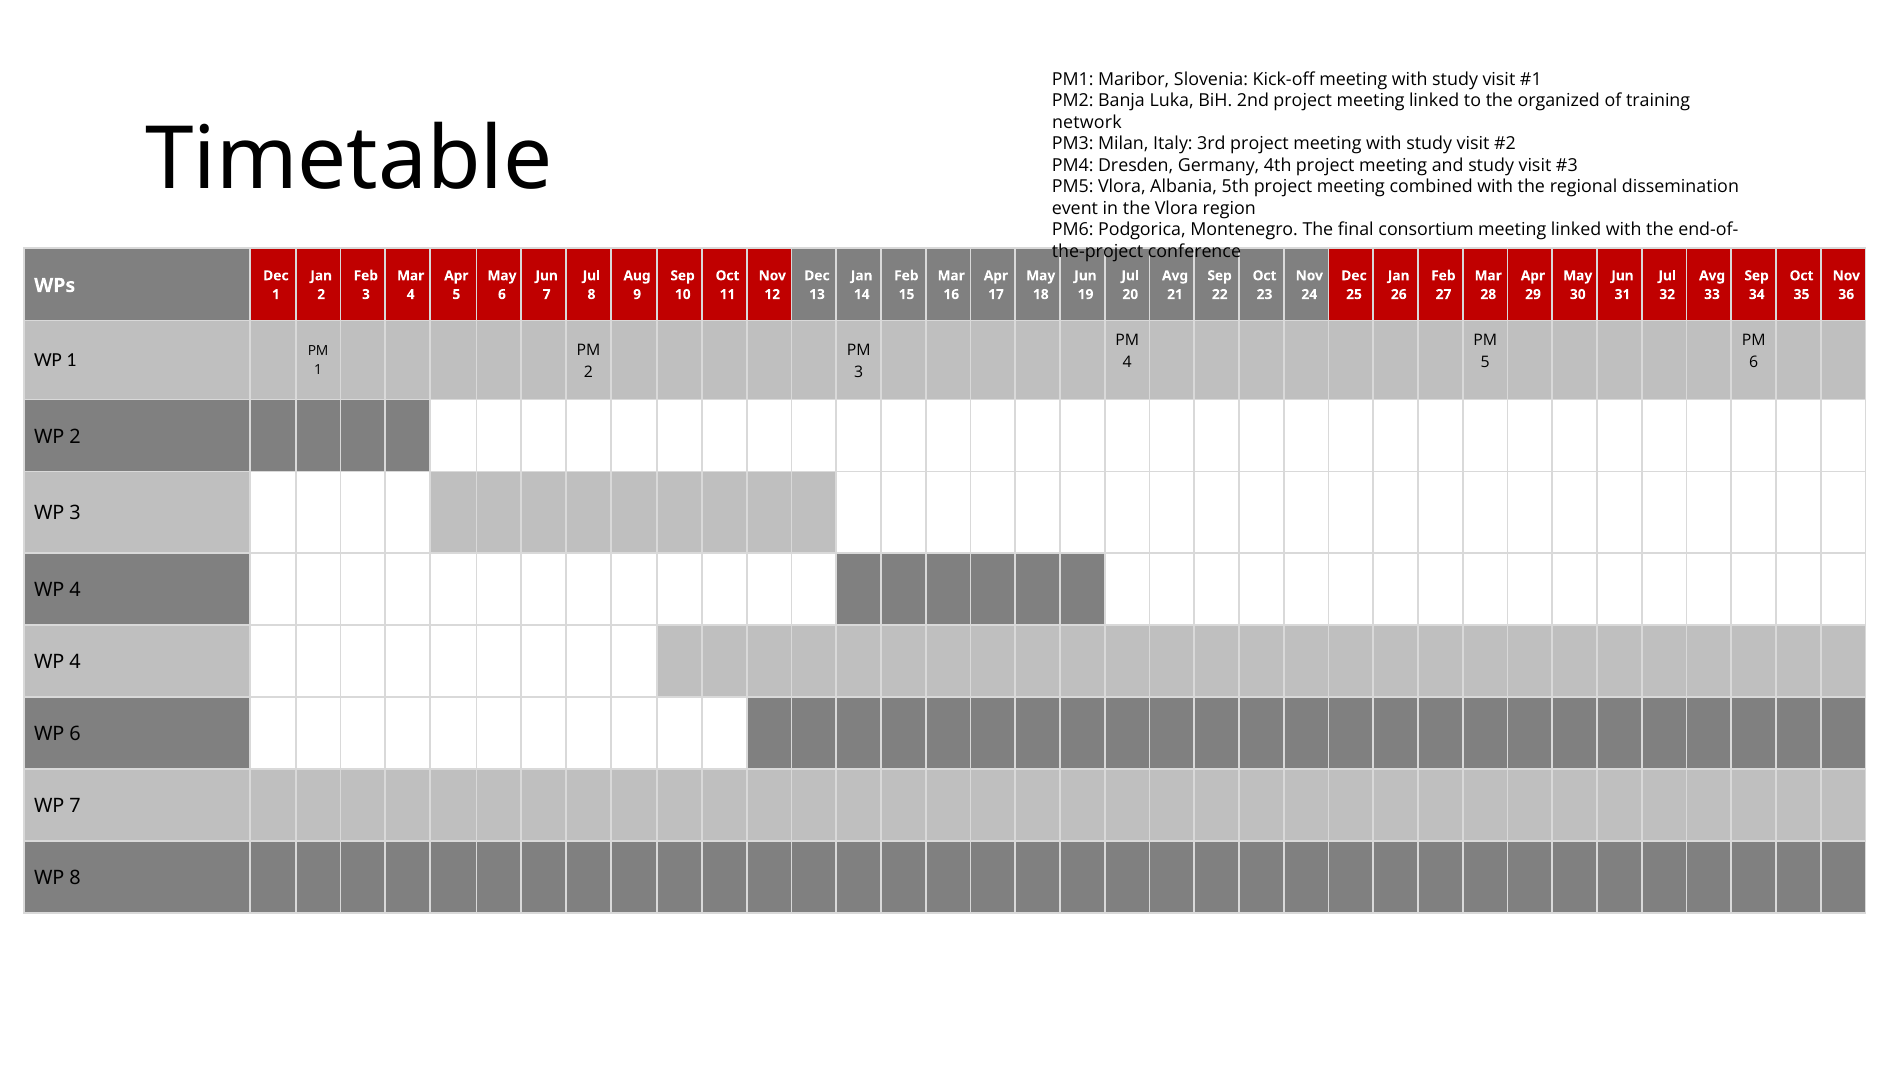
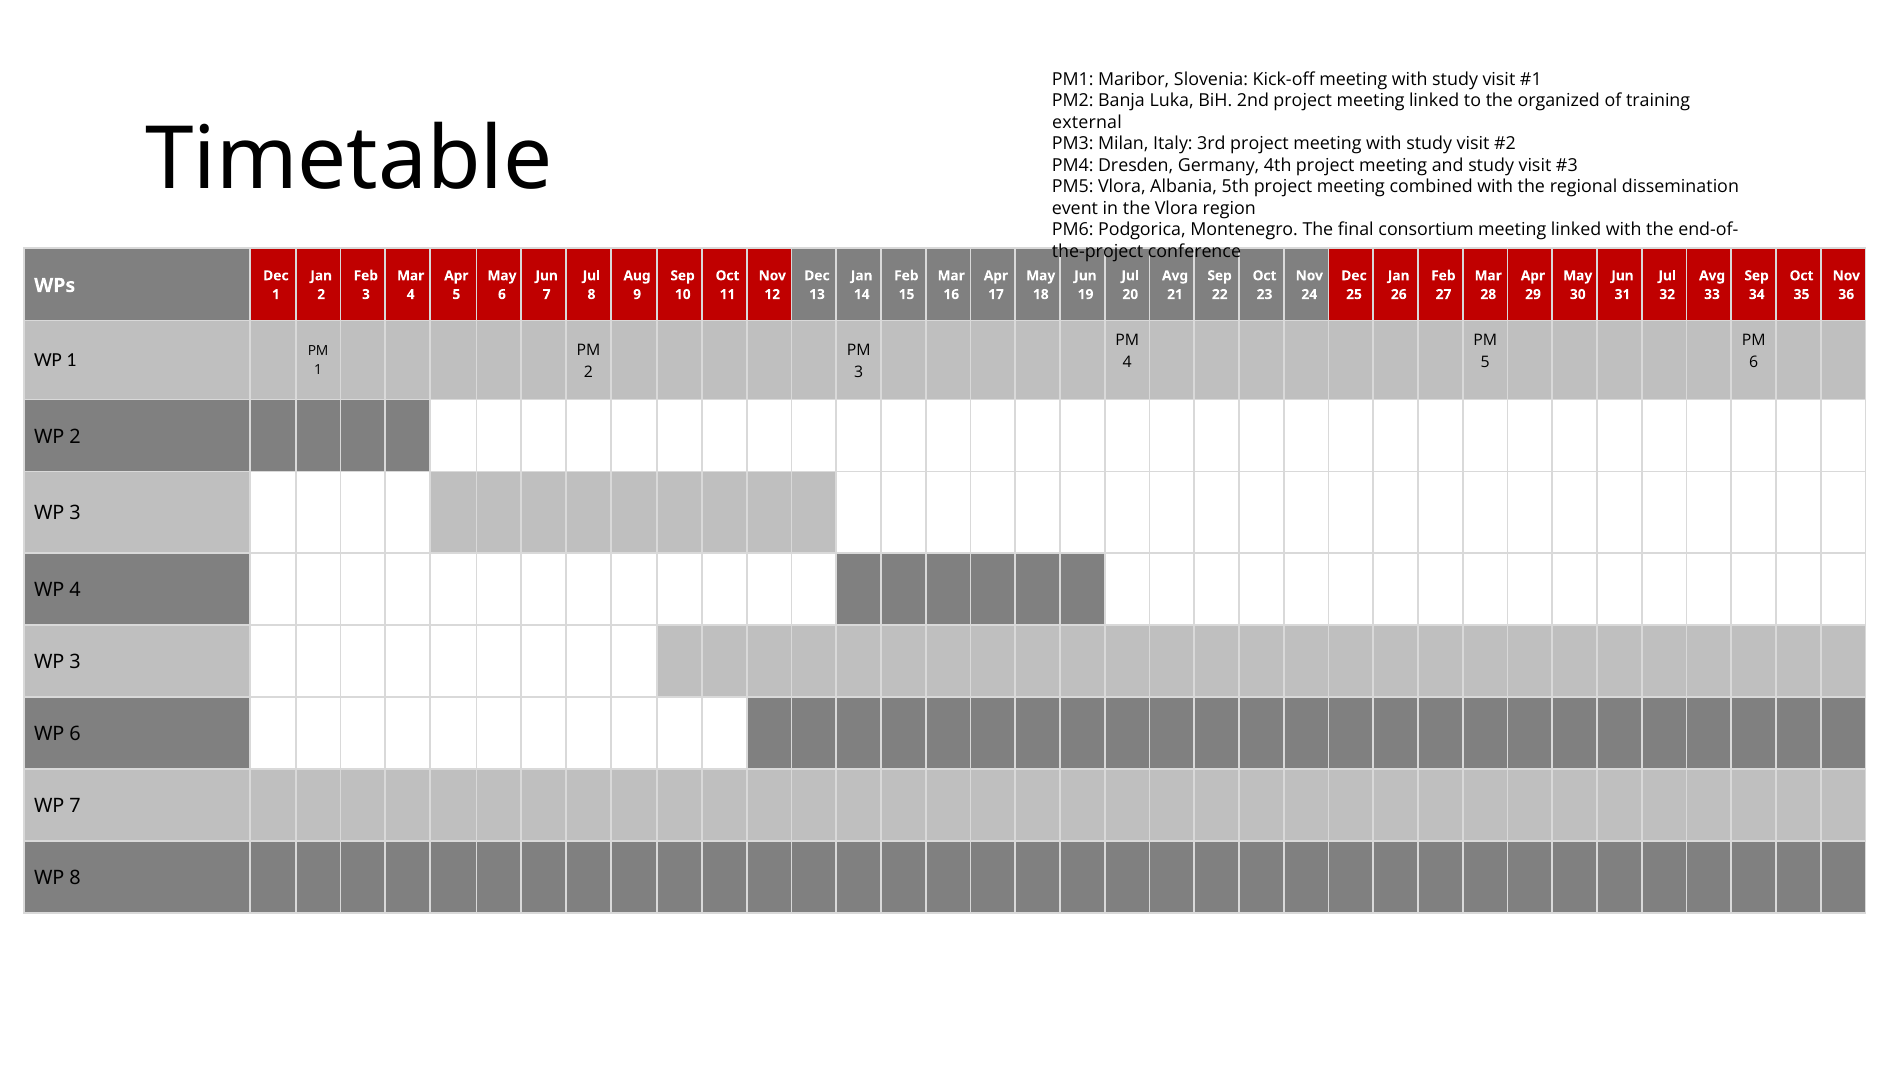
network: network -> external (1087, 122)
4: 4 -> 3 (75, 662)
